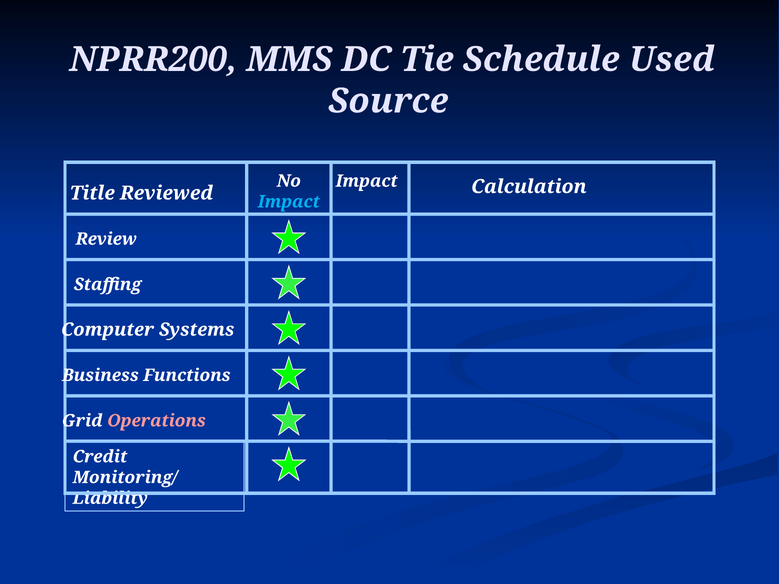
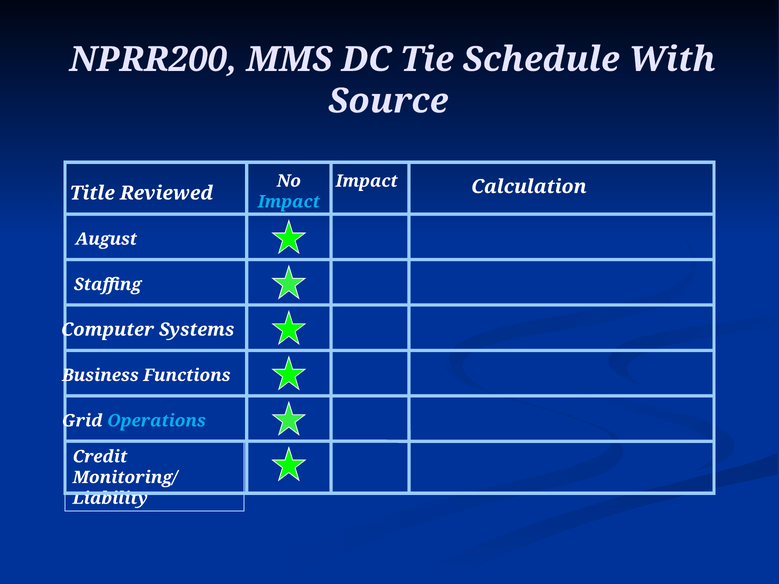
Used: Used -> With (672, 60)
Review: Review -> August (106, 239)
Operations colour: pink -> light blue (156, 421)
